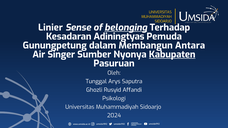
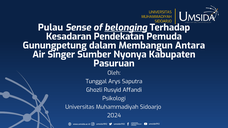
Linier: Linier -> Pulau (50, 28)
Adiningtyas: Adiningtyas -> Pendekatan (119, 37)
Kabupaten underline: present -> none (172, 55)
